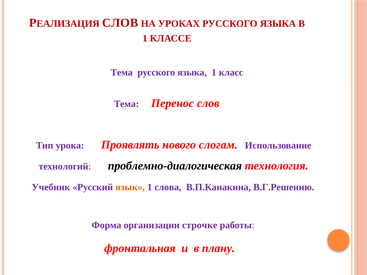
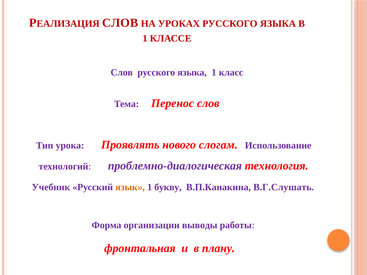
Тема: Тема -> Слов (122, 73)
проблемно-диалогическая colour: black -> purple (175, 166)
слова: слова -> букву (168, 187)
В.Г.Решению: В.Г.Решению -> В.Г.Слушать (284, 187)
строчке: строчке -> выводы (200, 225)
